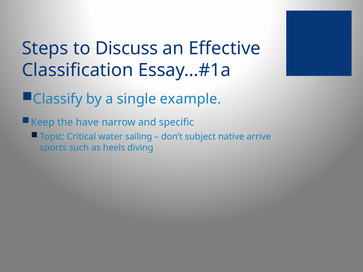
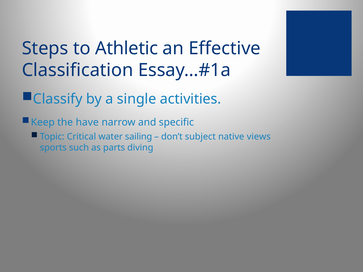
Discuss: Discuss -> Athletic (127, 48)
example: example -> activities (191, 99)
arrive: arrive -> views (259, 137)
heels: heels -> parts (114, 148)
